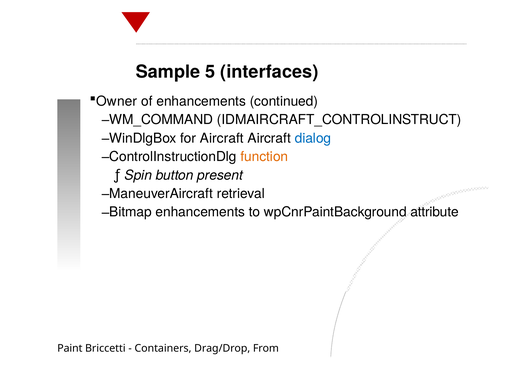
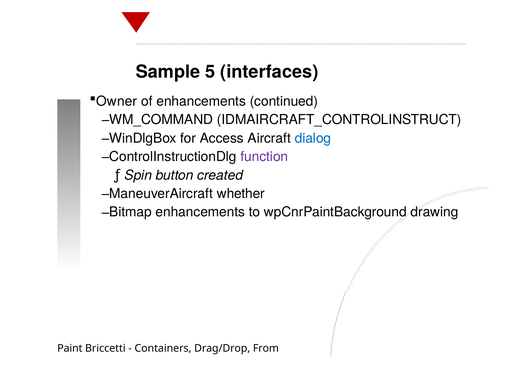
for Aircraft: Aircraft -> Access (222, 138)
function colour: orange -> purple (264, 156)
present: present -> created (220, 175)
retrieval: retrieval -> whether (241, 193)
attribute: attribute -> drawing (434, 212)
